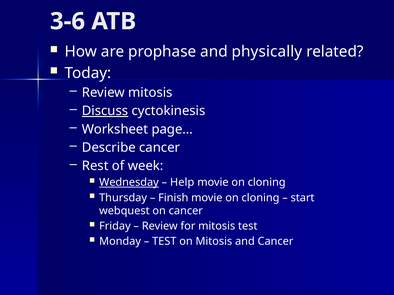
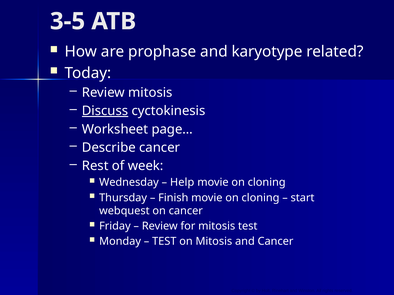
3-6: 3-6 -> 3-5 (68, 21)
physically: physically -> karyotype (267, 52)
Wednesday underline: present -> none (129, 183)
